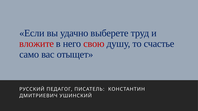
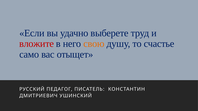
свою colour: red -> orange (94, 44)
